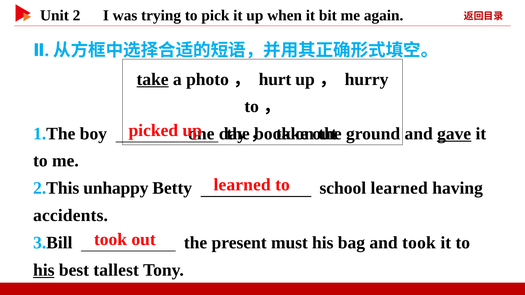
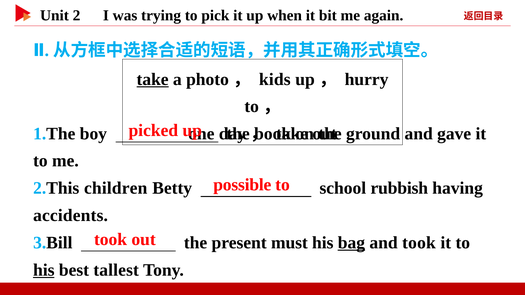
hurt: hurt -> kids (275, 79)
gave underline: present -> none (454, 134)
learned: learned -> possible (242, 185)
unhappy: unhappy -> children (116, 188)
school learned: learned -> rubbish (399, 188)
bag underline: none -> present (351, 243)
